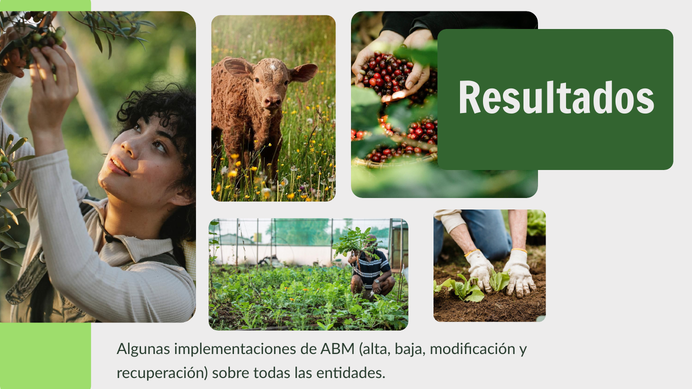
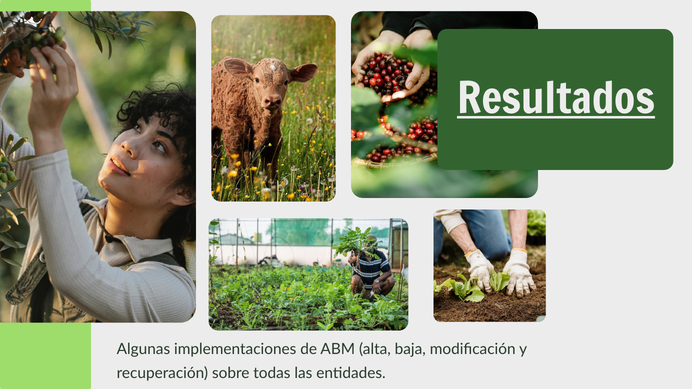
Resultados underline: none -> present (556, 99)
